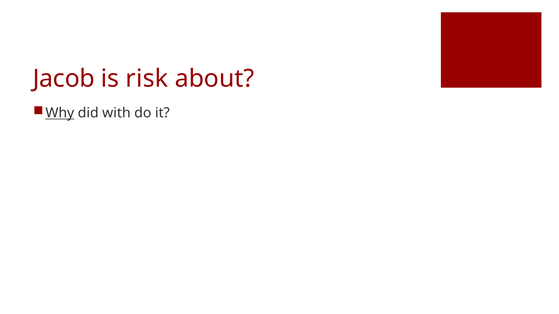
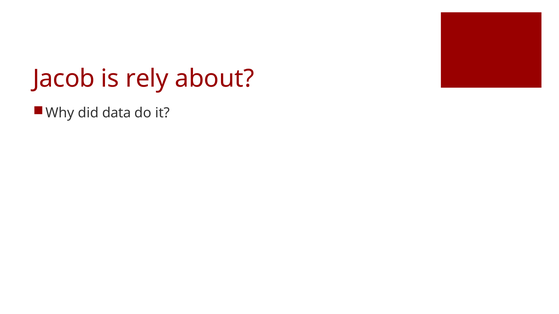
risk: risk -> rely (147, 79)
Why underline: present -> none (60, 113)
with: with -> data (117, 113)
